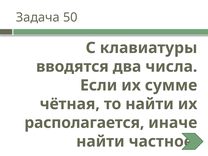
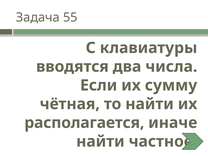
50: 50 -> 55 (70, 17)
сумме: сумме -> сумму (171, 85)
